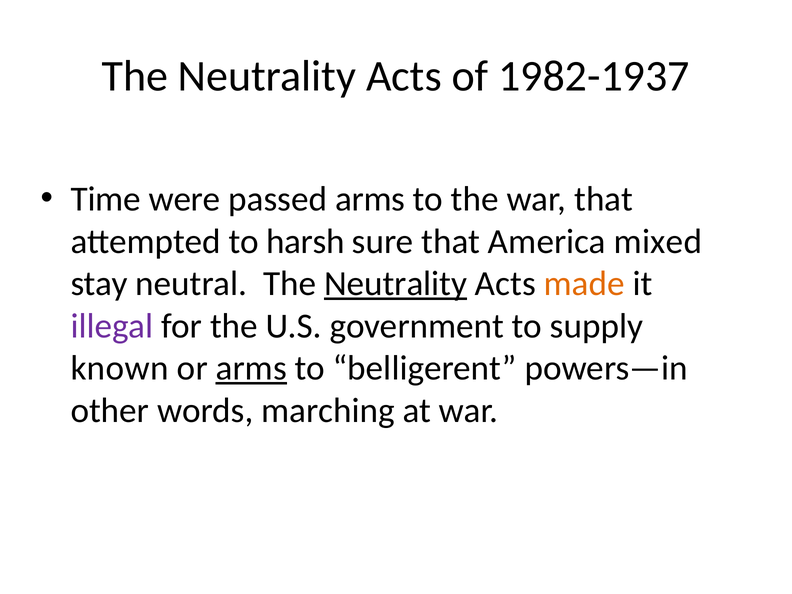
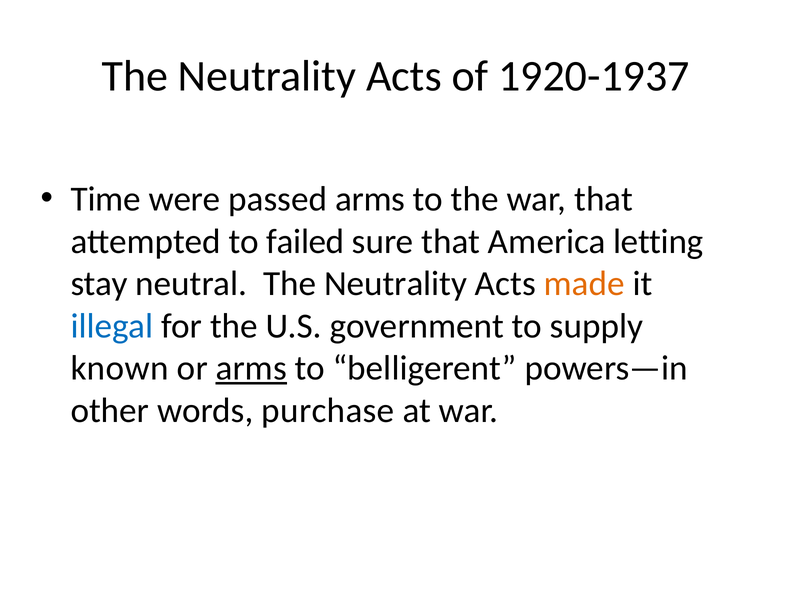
1982-1937: 1982-1937 -> 1920-1937 (594, 76)
harsh: harsh -> failed (305, 241)
mixed: mixed -> letting (658, 241)
Neutrality underline: present -> none (396, 284)
illegal colour: purple -> blue (112, 326)
marching: marching -> purchase (328, 410)
